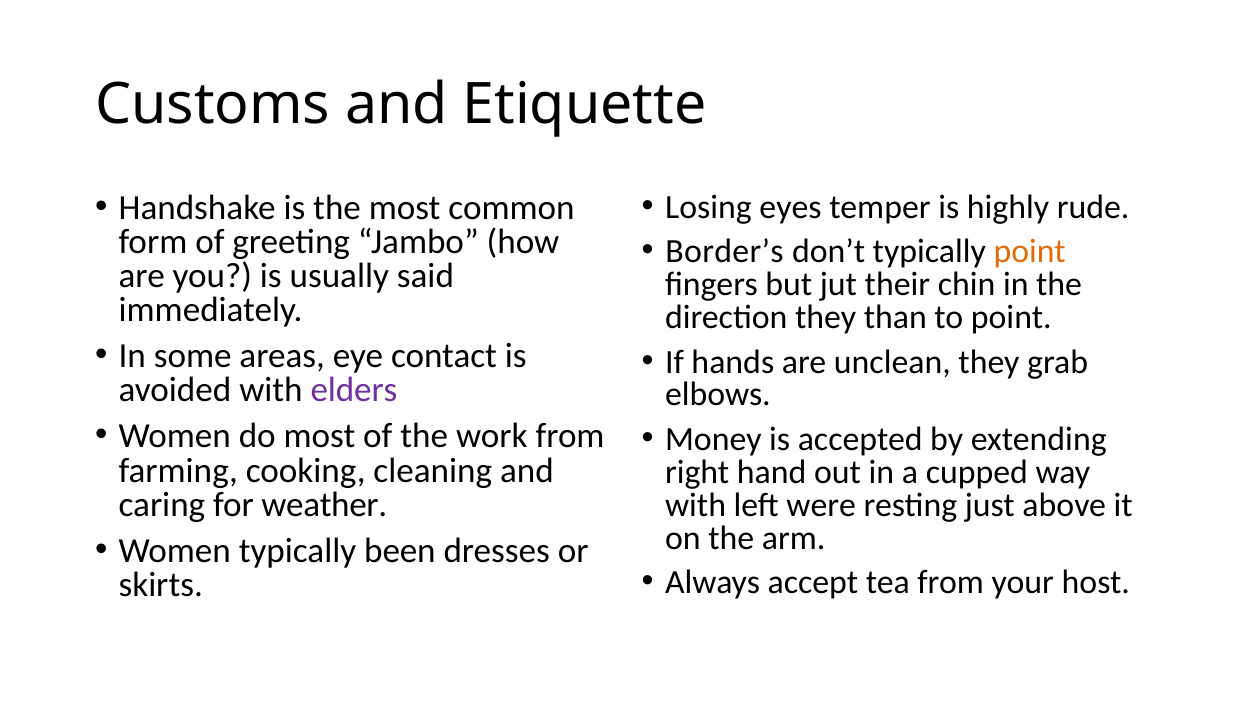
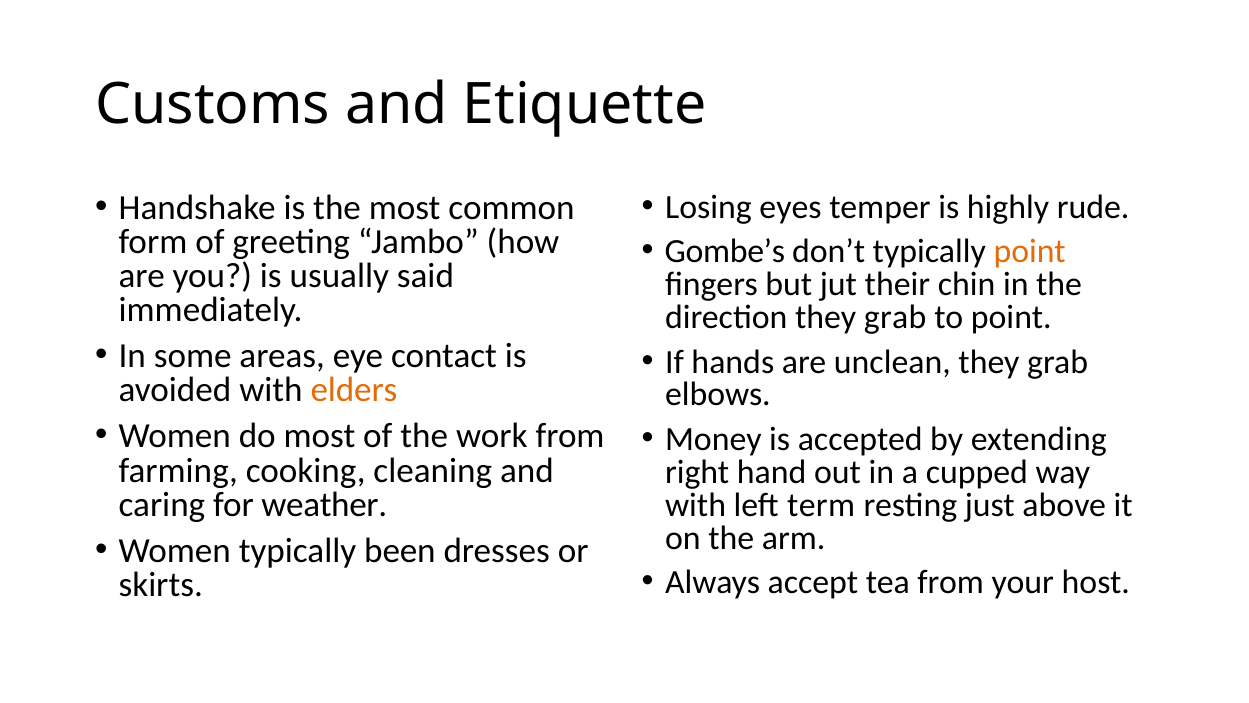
Border’s: Border’s -> Gombe’s (725, 251)
direction they than: than -> grab (895, 317)
elders colour: purple -> orange (354, 390)
were: were -> term (821, 505)
